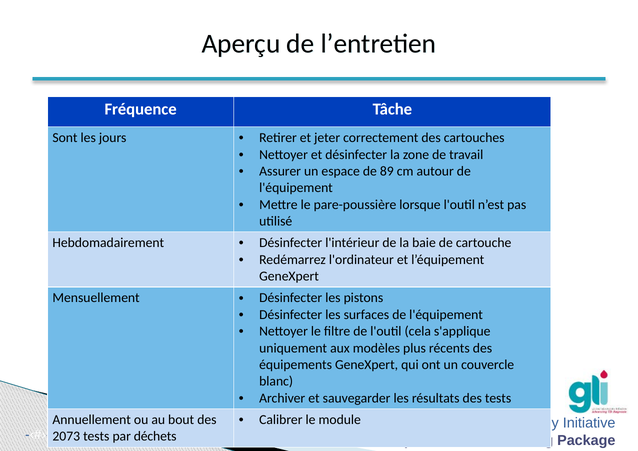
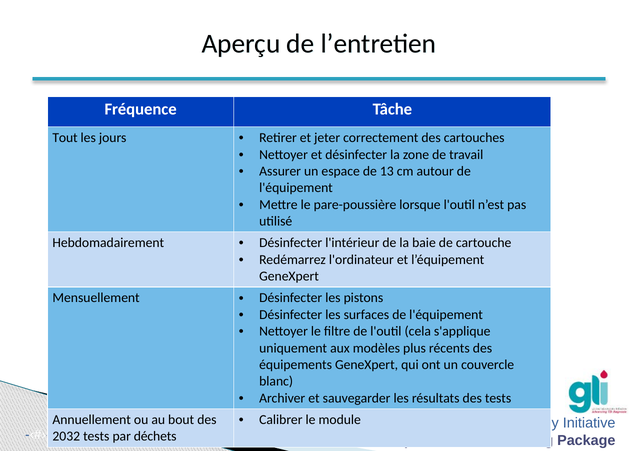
Sont: Sont -> Tout (65, 138)
89: 89 -> 13 (387, 171)
2073: 2073 -> 2032 (66, 436)
